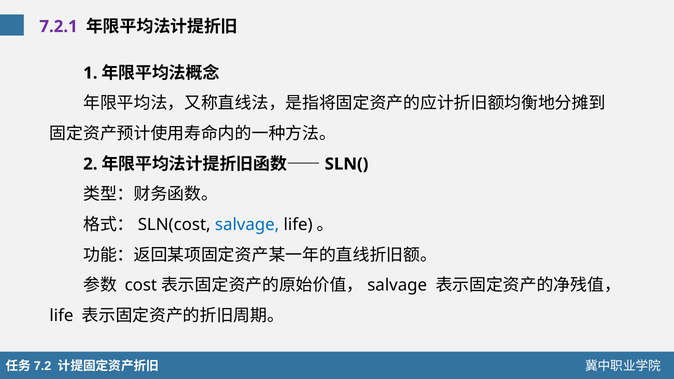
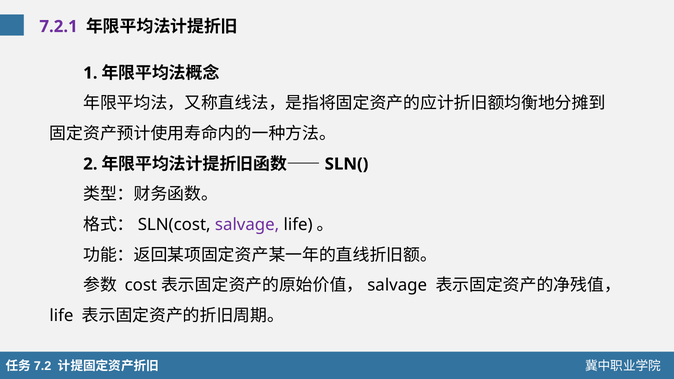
salvage colour: blue -> purple (247, 225)
